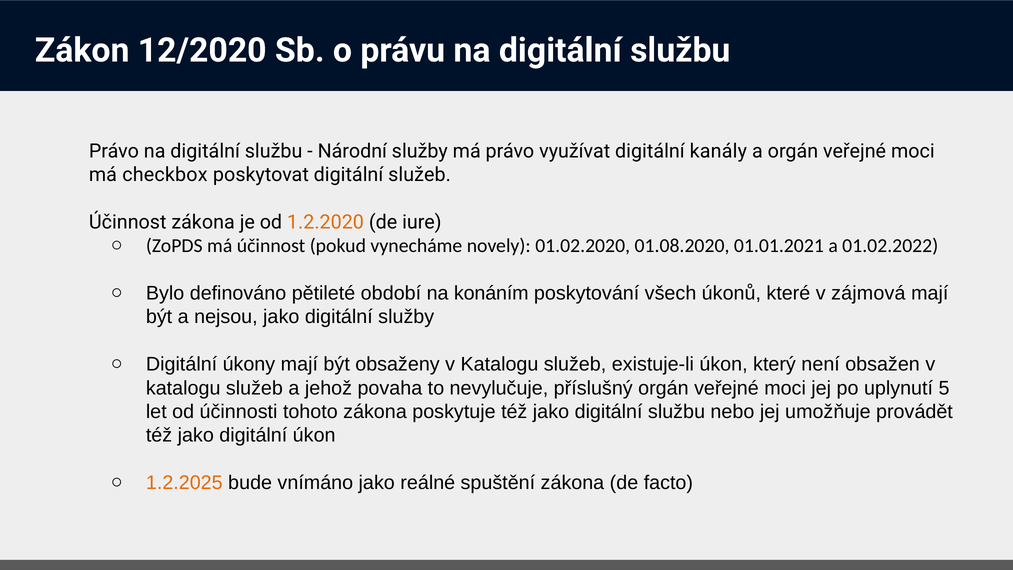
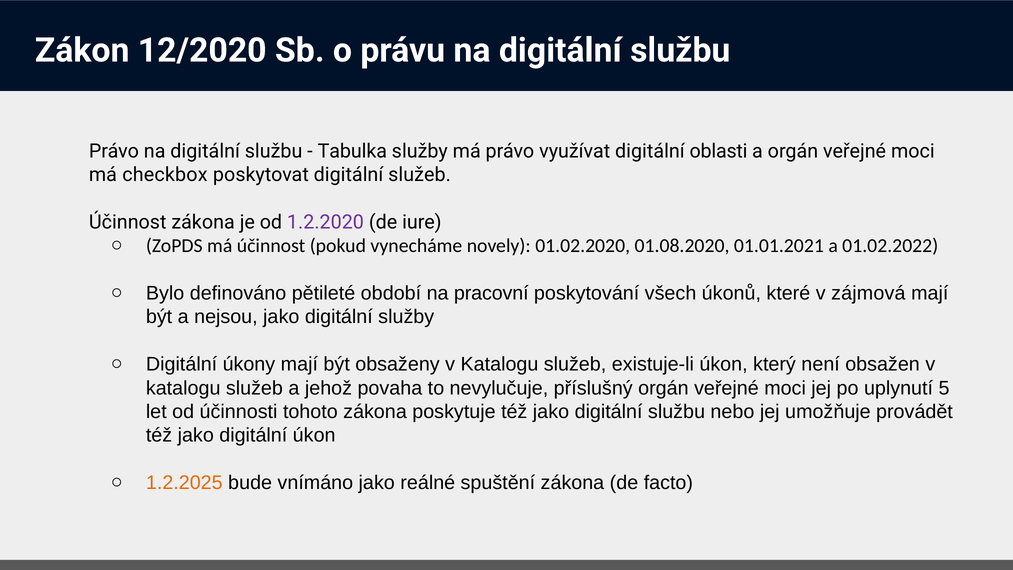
Národní: Národní -> Tabulka (352, 151)
kanály: kanály -> oblasti (719, 151)
1.2.2020 colour: orange -> purple (325, 222)
konáním: konáním -> pracovní (491, 293)
